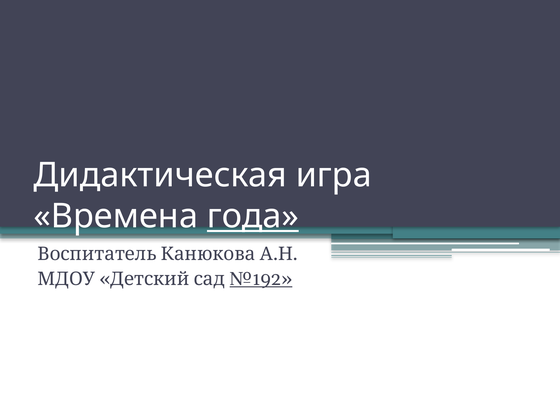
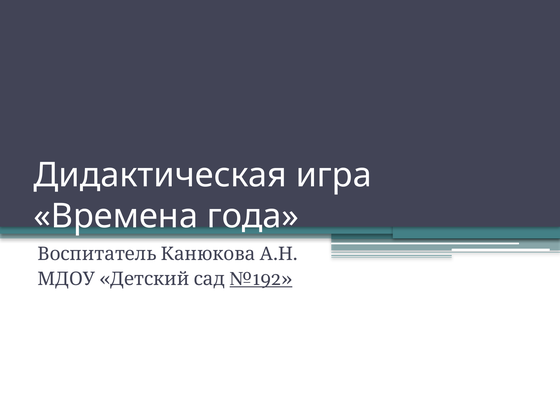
года underline: present -> none (253, 216)
